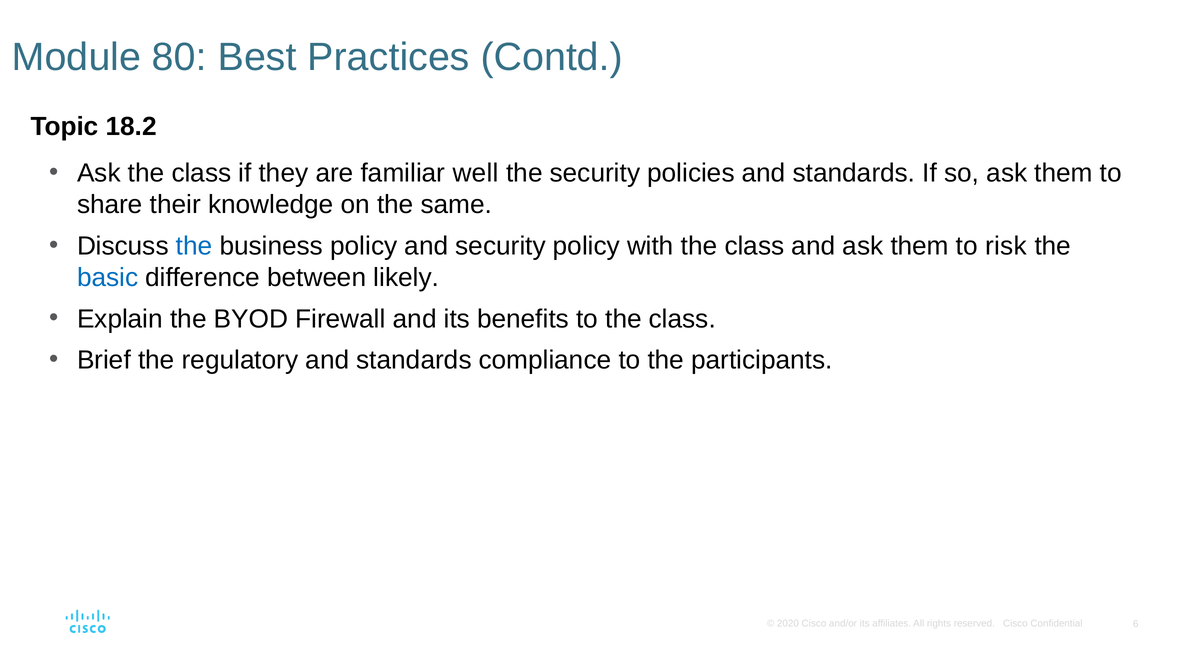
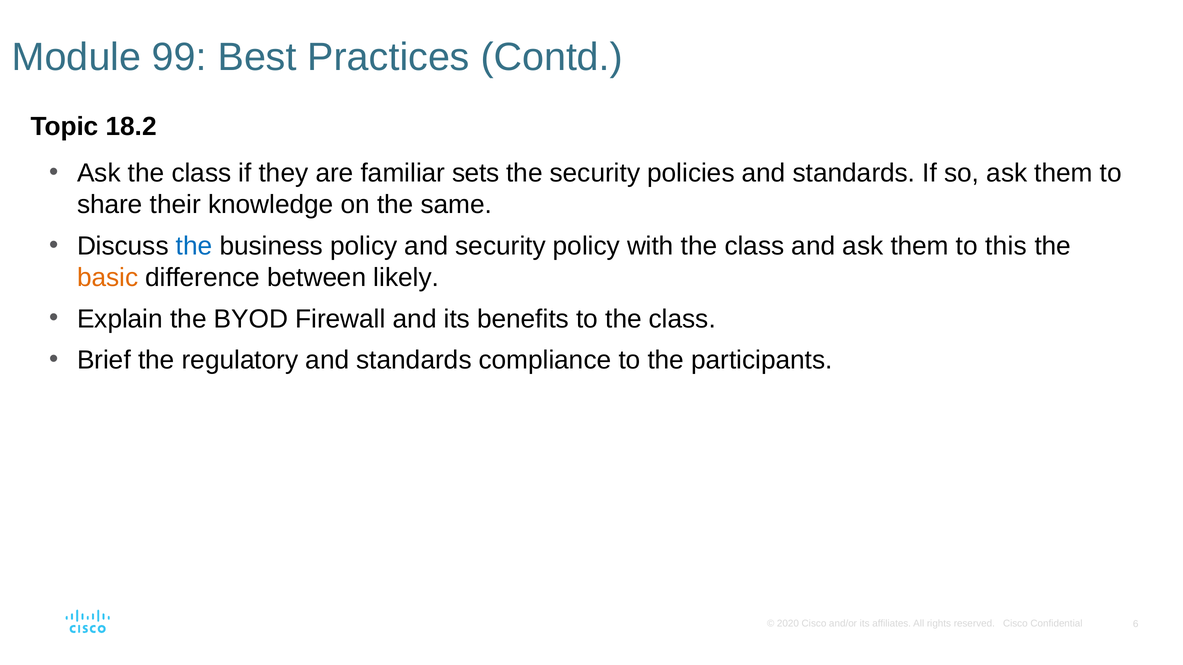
80: 80 -> 99 (179, 57)
well: well -> sets (476, 173)
risk: risk -> this (1006, 246)
basic colour: blue -> orange (108, 278)
